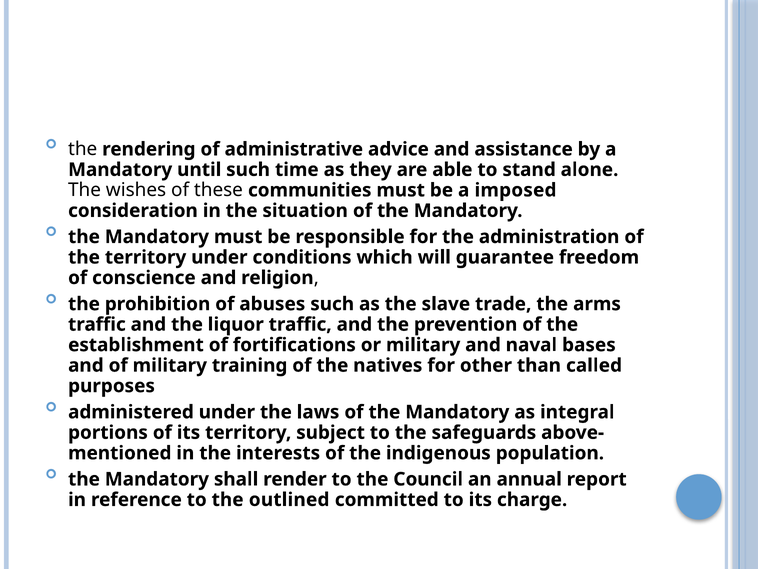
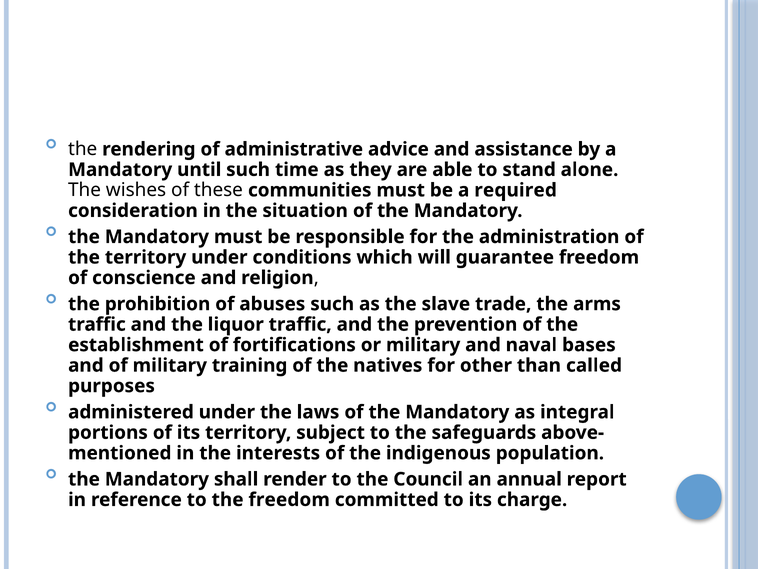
imposed: imposed -> required (516, 190)
the outlined: outlined -> freedom (289, 499)
